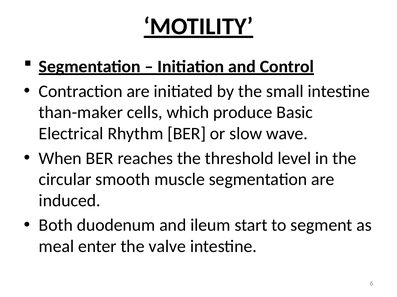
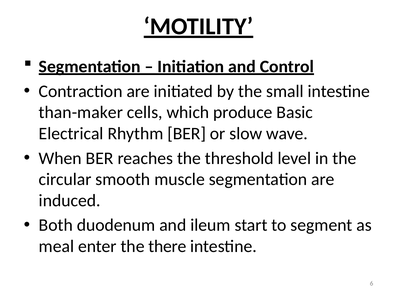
valve: valve -> there (167, 247)
